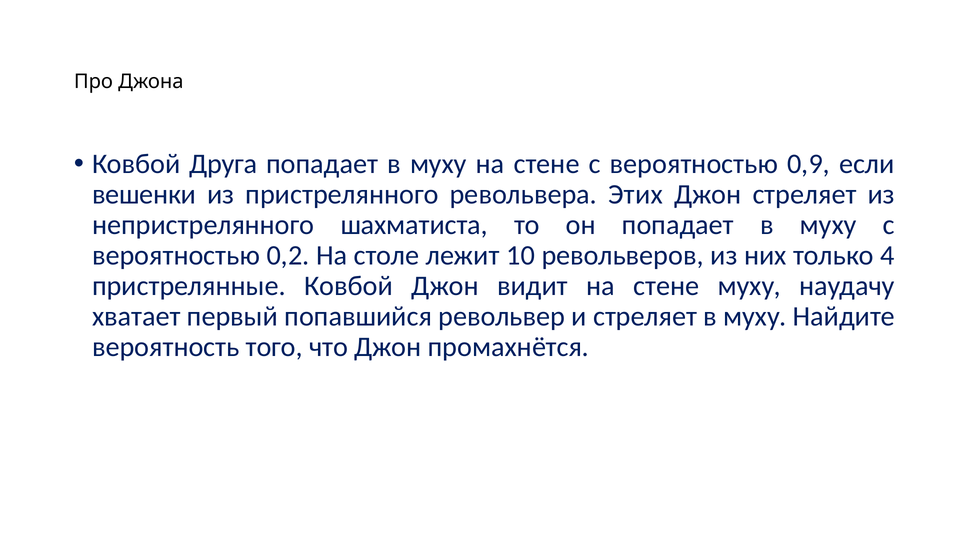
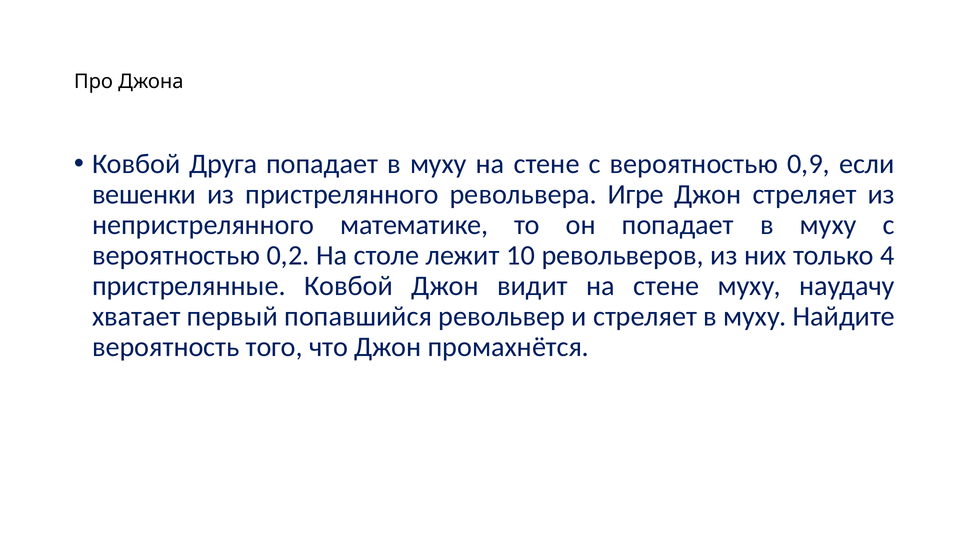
Этих: Этих -> Игре (636, 194)
шахматиста: шахматиста -> математике (414, 225)
